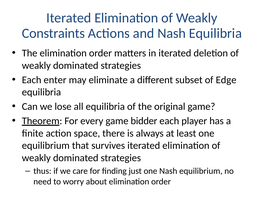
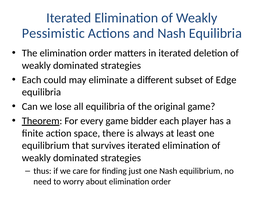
Constraints: Constraints -> Pessimistic (53, 33)
enter: enter -> could (55, 80)
